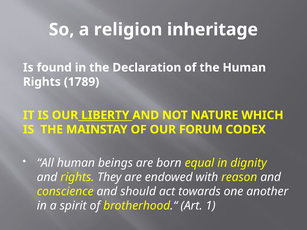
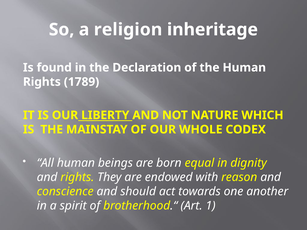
FORUM: FORUM -> WHOLE (201, 130)
